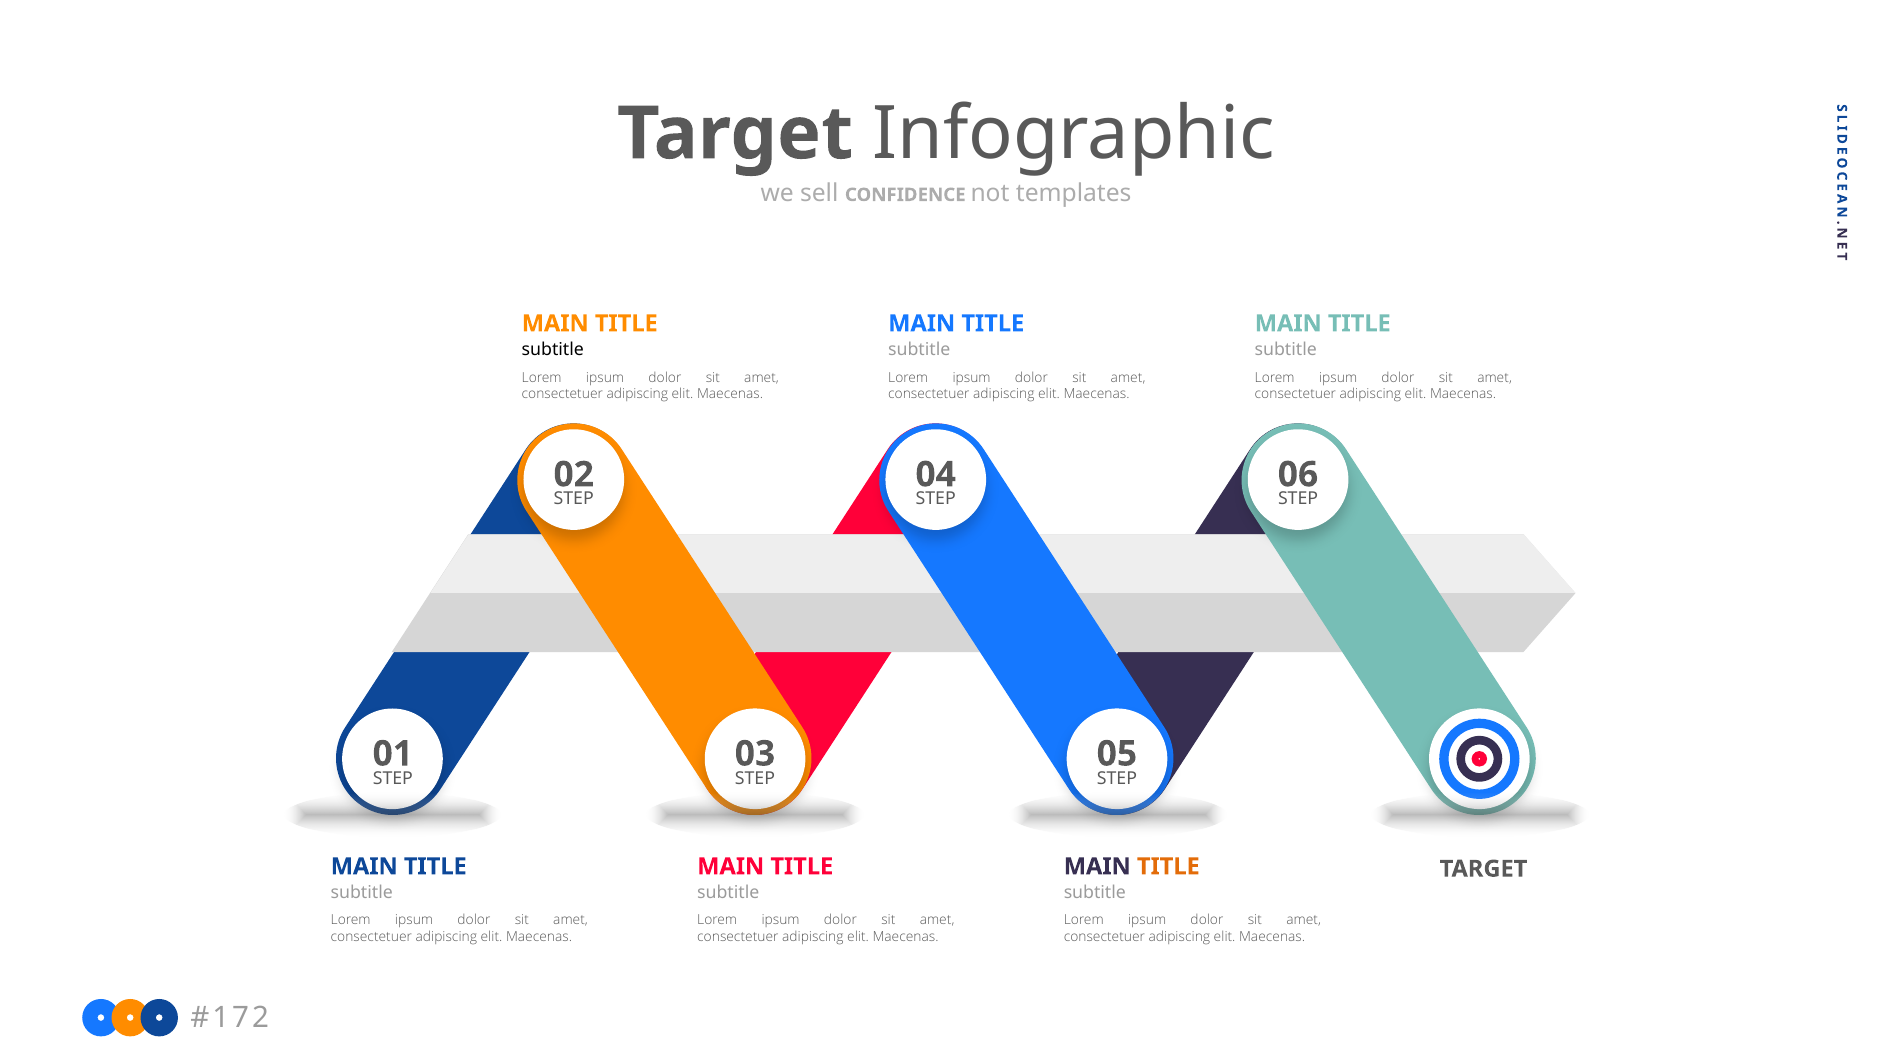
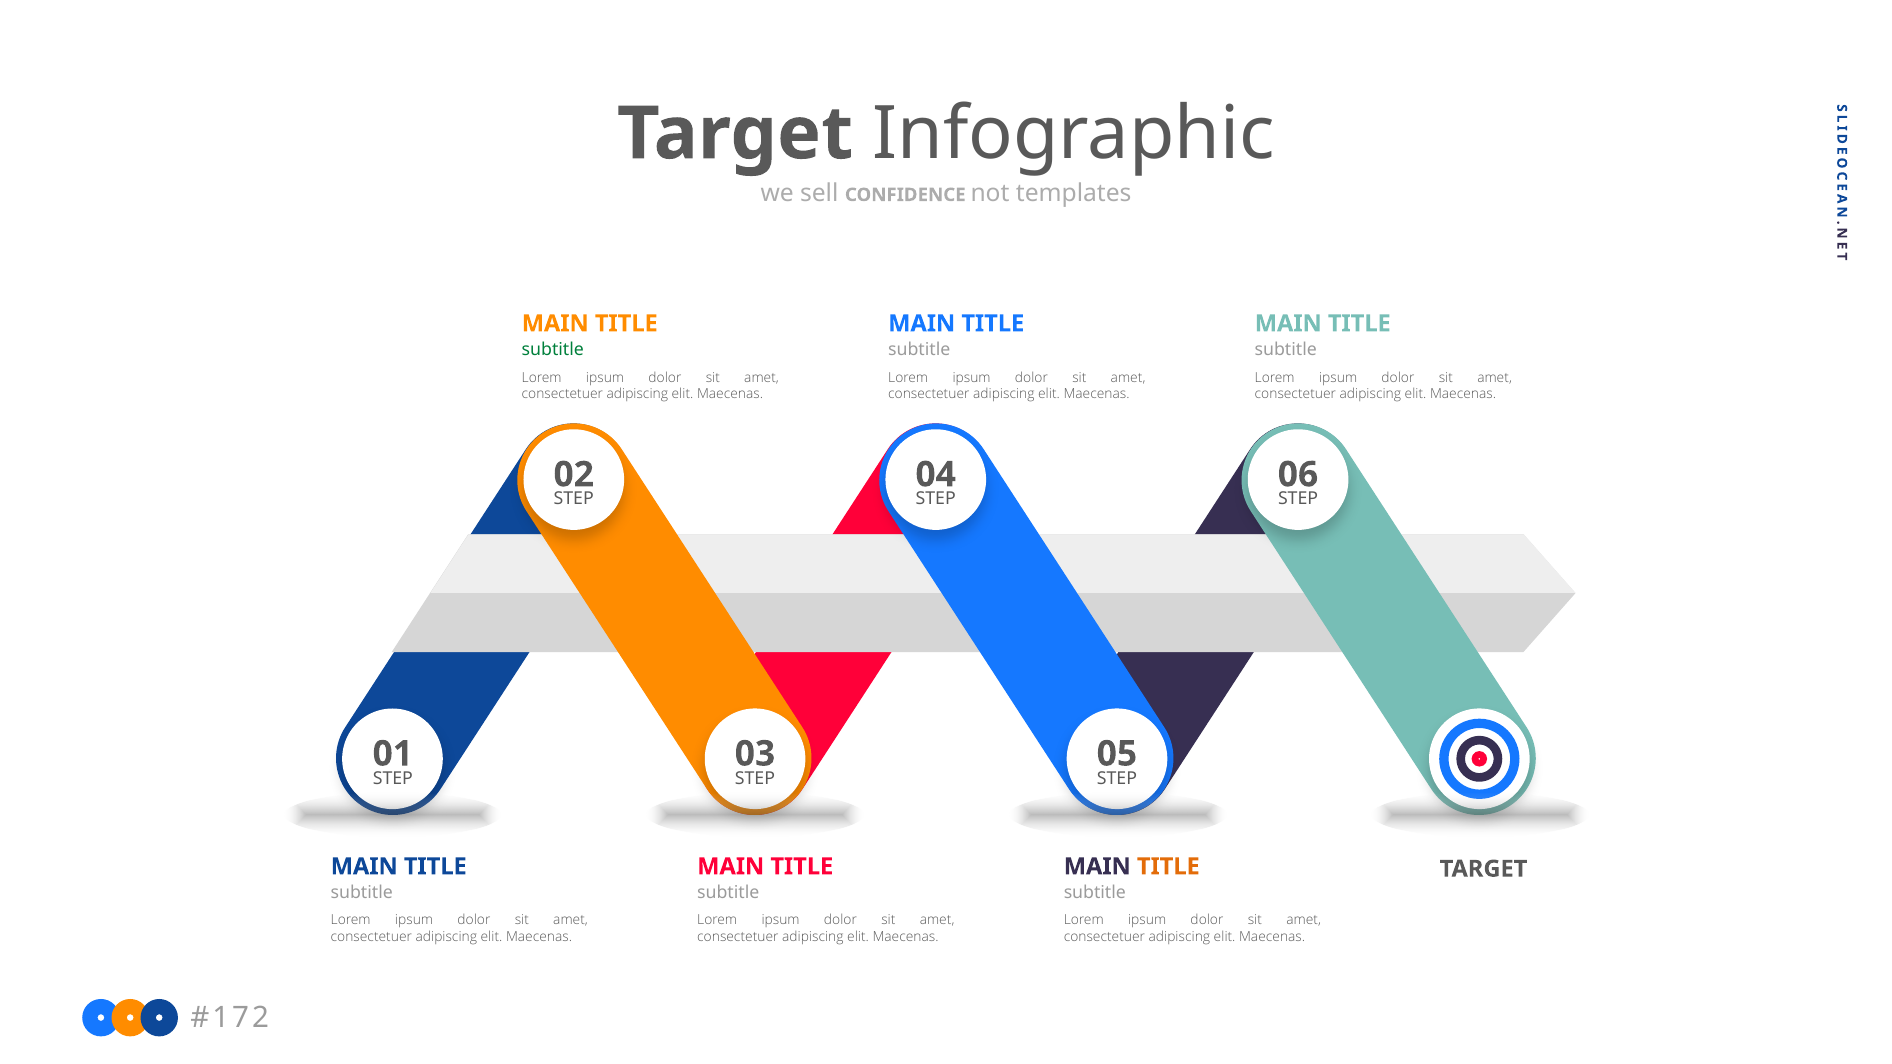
subtitle colour: black -> green (553, 350)
